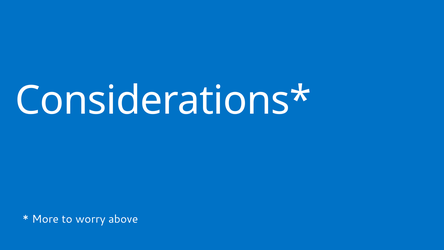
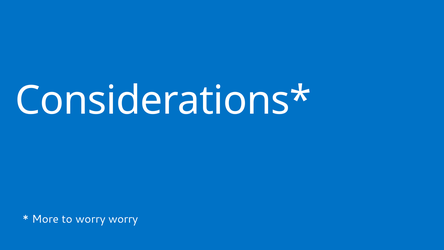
worry above: above -> worry (123, 219)
